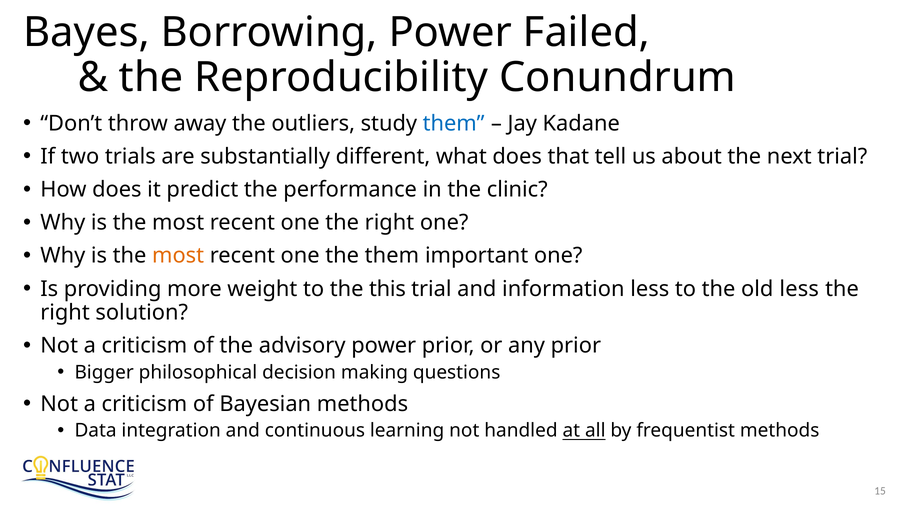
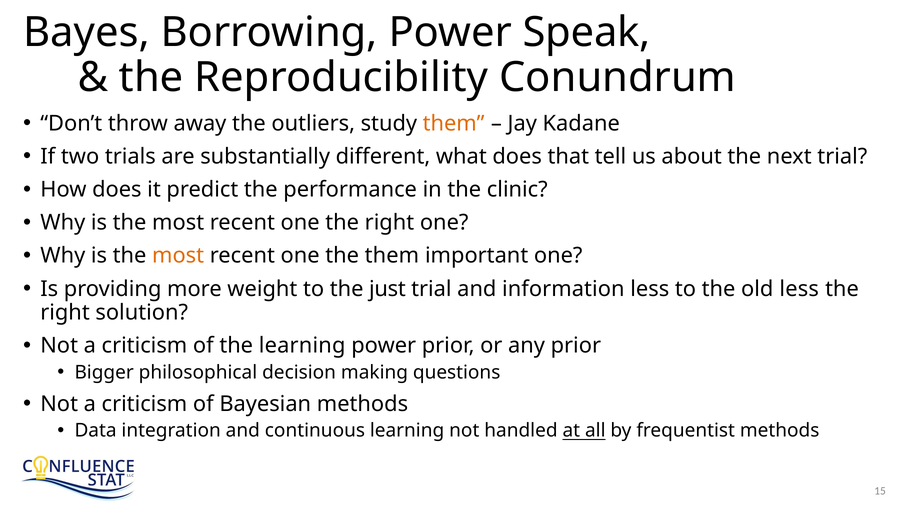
Failed: Failed -> Speak (587, 32)
them colour: blue -> orange (454, 123)
this: this -> just (387, 289)
the advisory: advisory -> learning (302, 345)
